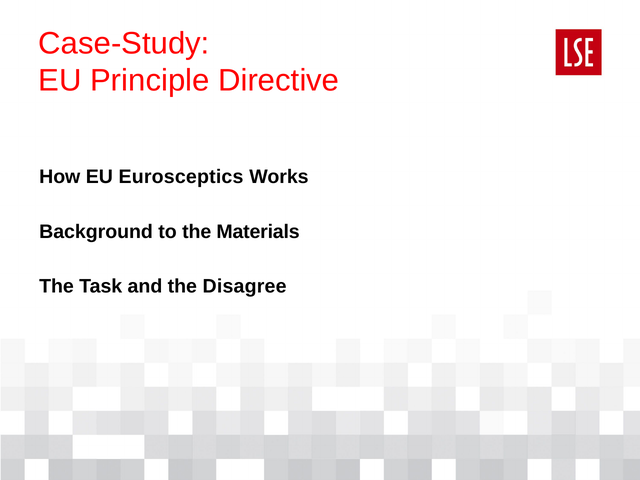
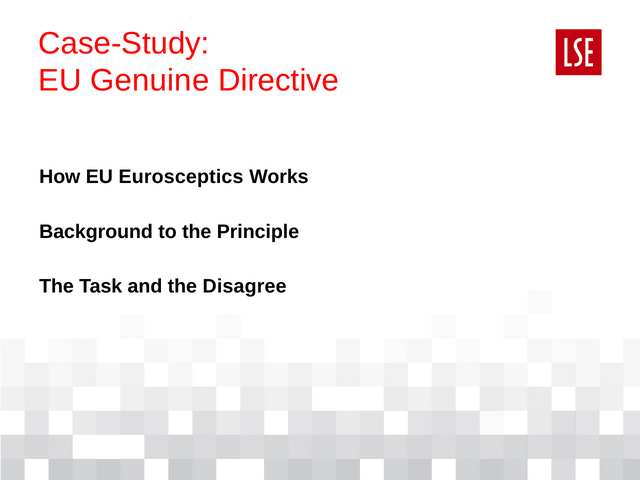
Principle: Principle -> Genuine (150, 81)
Materials: Materials -> Principle (258, 232)
